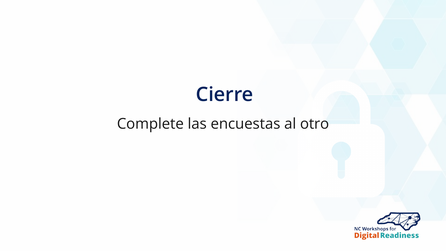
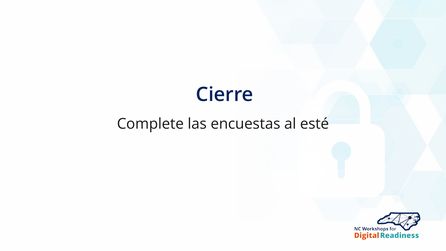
otro: otro -> esté (315, 124)
